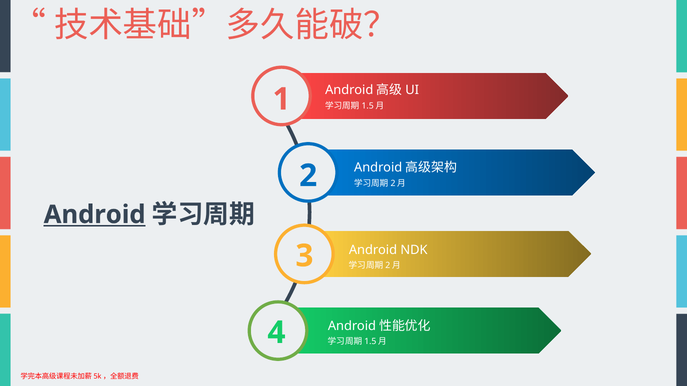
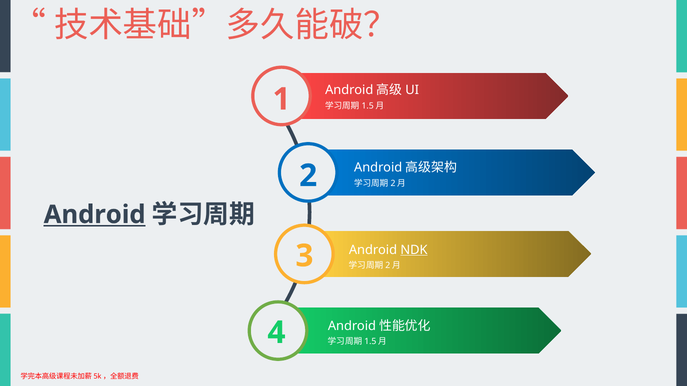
NDK underline: none -> present (414, 250)
